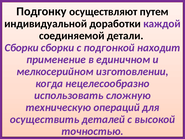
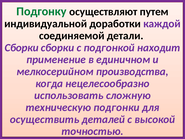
Подгонку colour: black -> green (41, 11)
изготовлении: изготовлении -> производства (132, 71)
операций: операций -> подгонки (116, 107)
